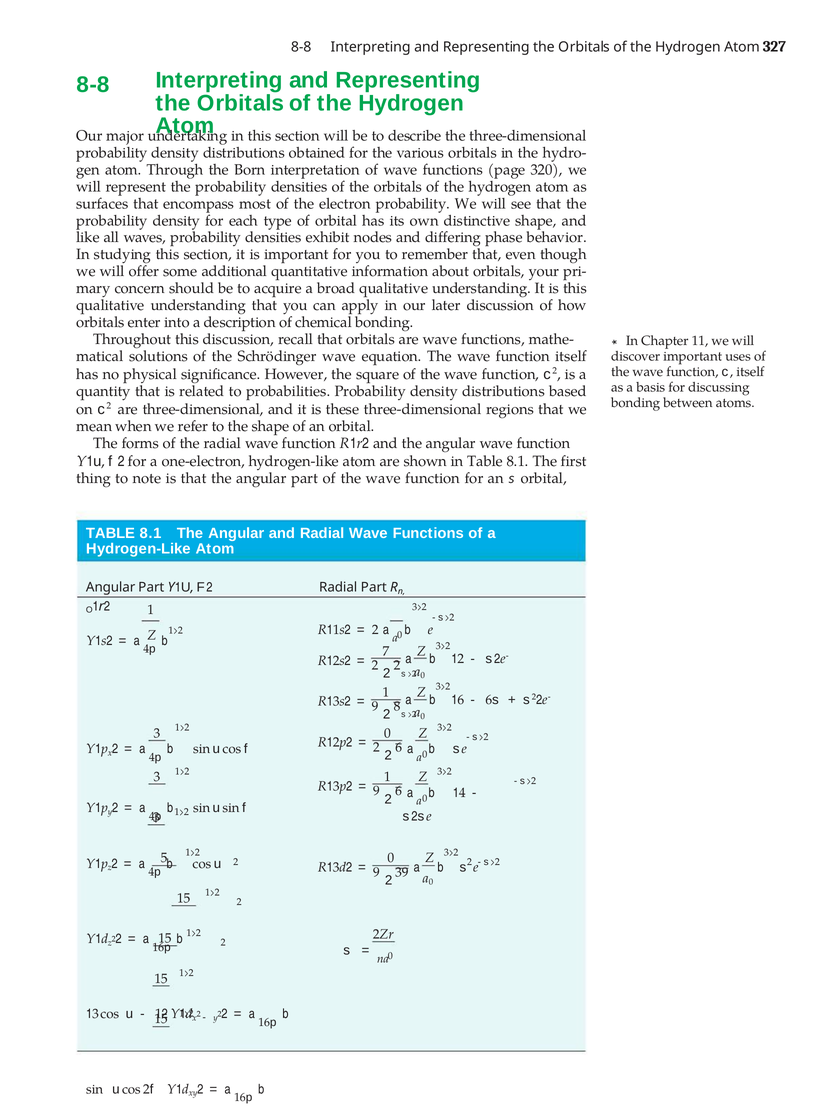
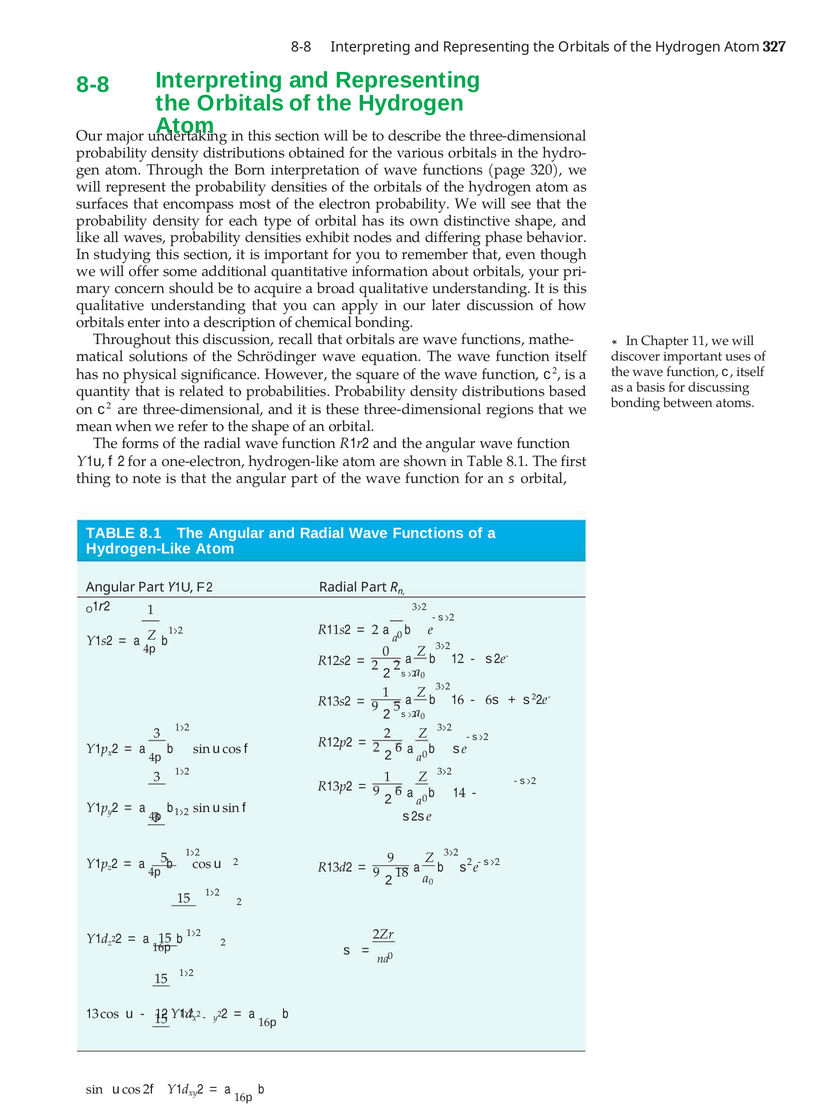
7: 7 -> 0 (386, 651)
9 8: 8 -> 5 (397, 706)
0: 0 -> 2 (387, 733)
0: 0 -> 9 (391, 857)
39: 39 -> 18 (402, 872)
